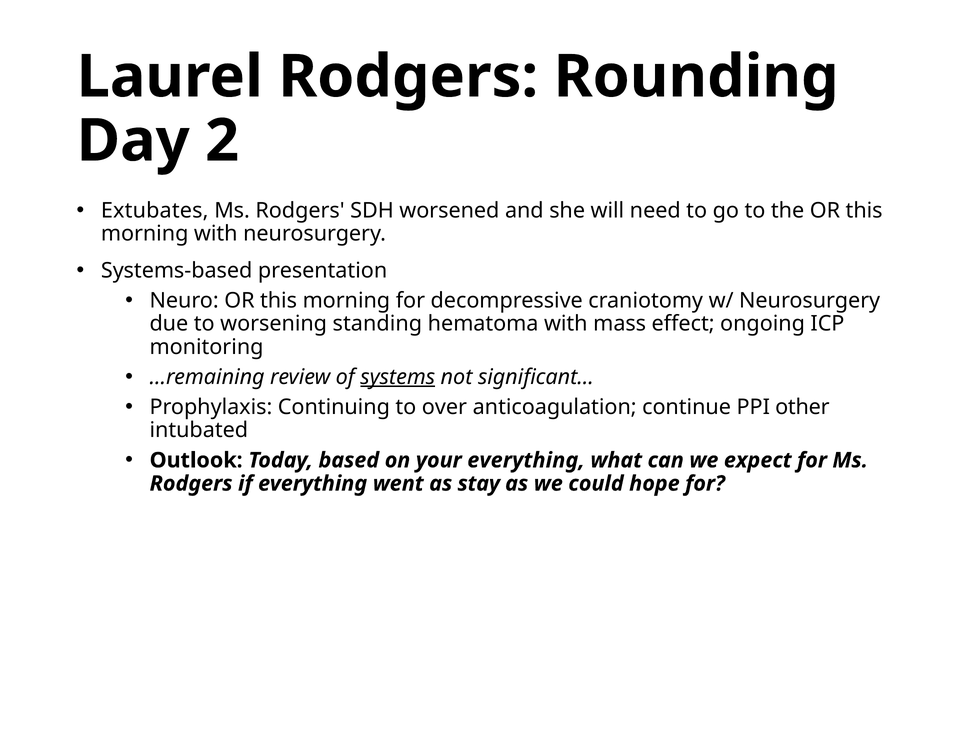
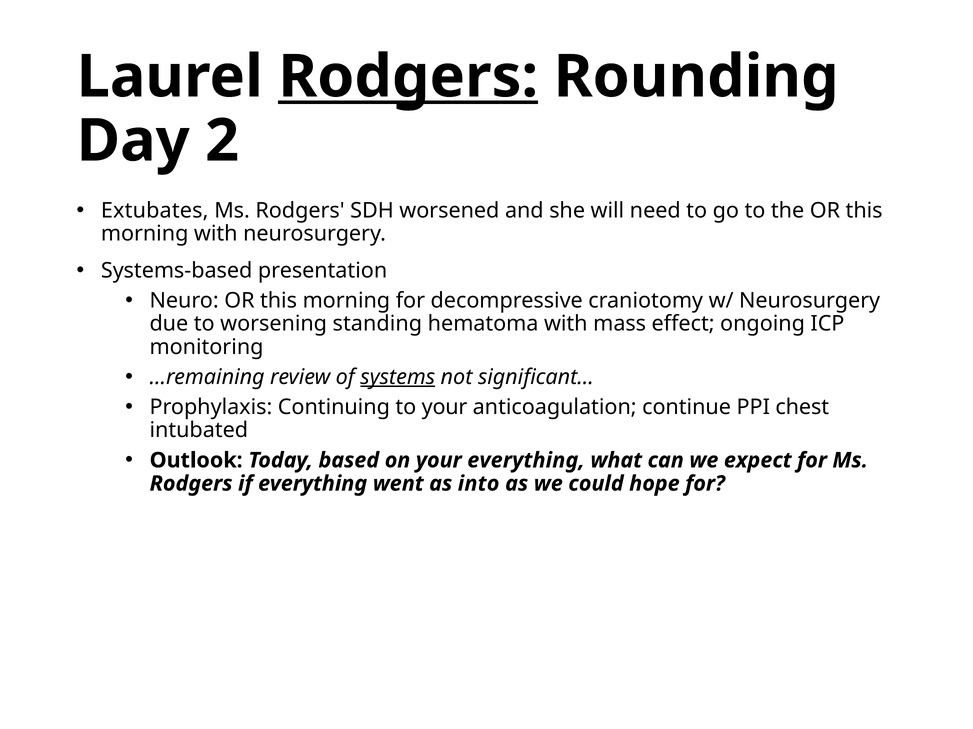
Rodgers underline: none -> present (408, 77)
to over: over -> your (445, 407)
other: other -> chest (802, 407)
stay: stay -> into (479, 484)
